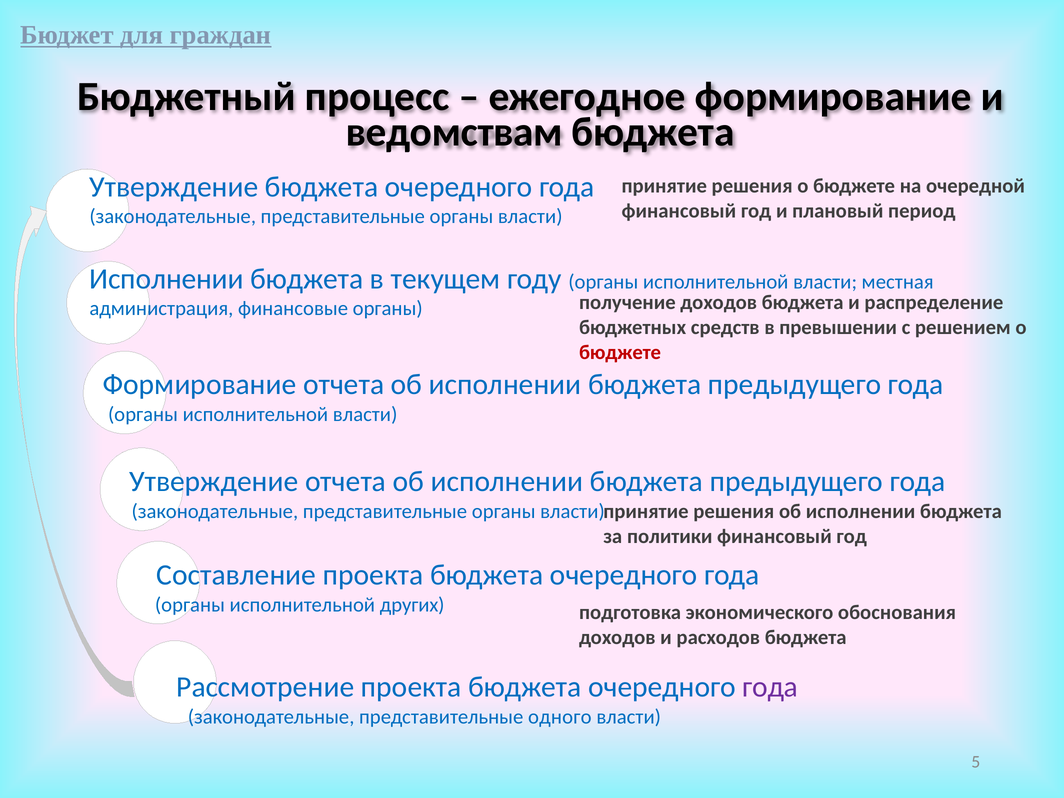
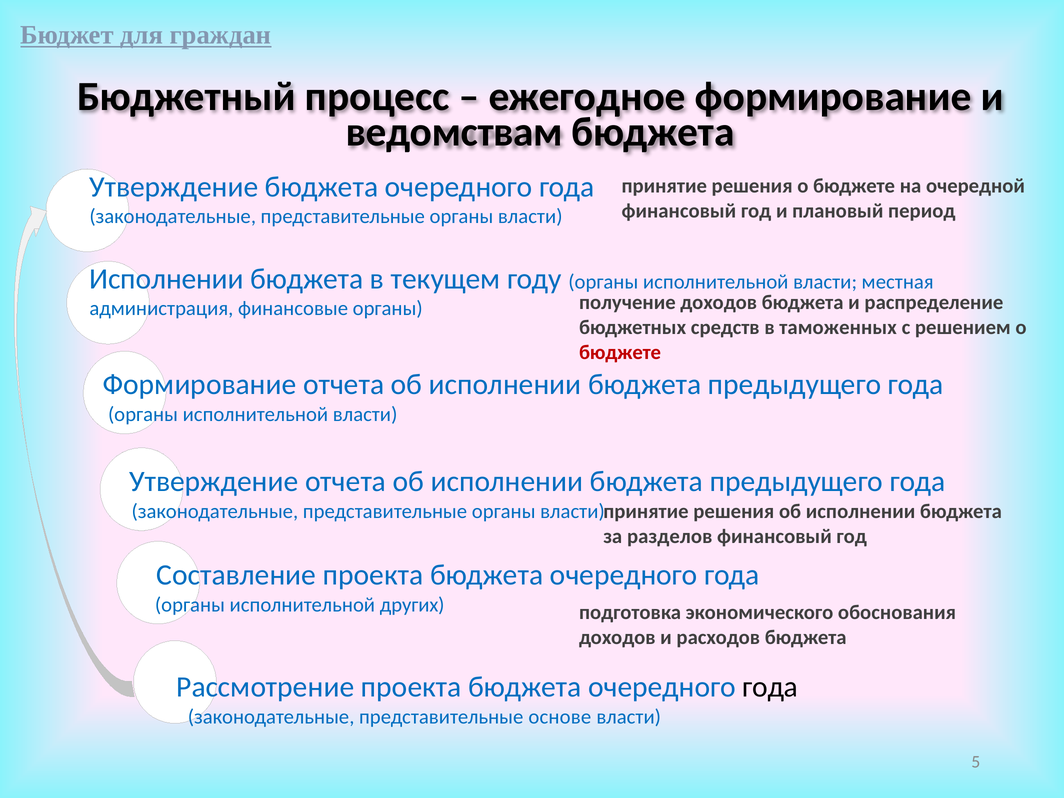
превышении: превышении -> таможенных (838, 327)
политики: политики -> разделов (670, 536)
года colour: purple -> black (770, 687)
одного: одного -> основе (560, 717)
